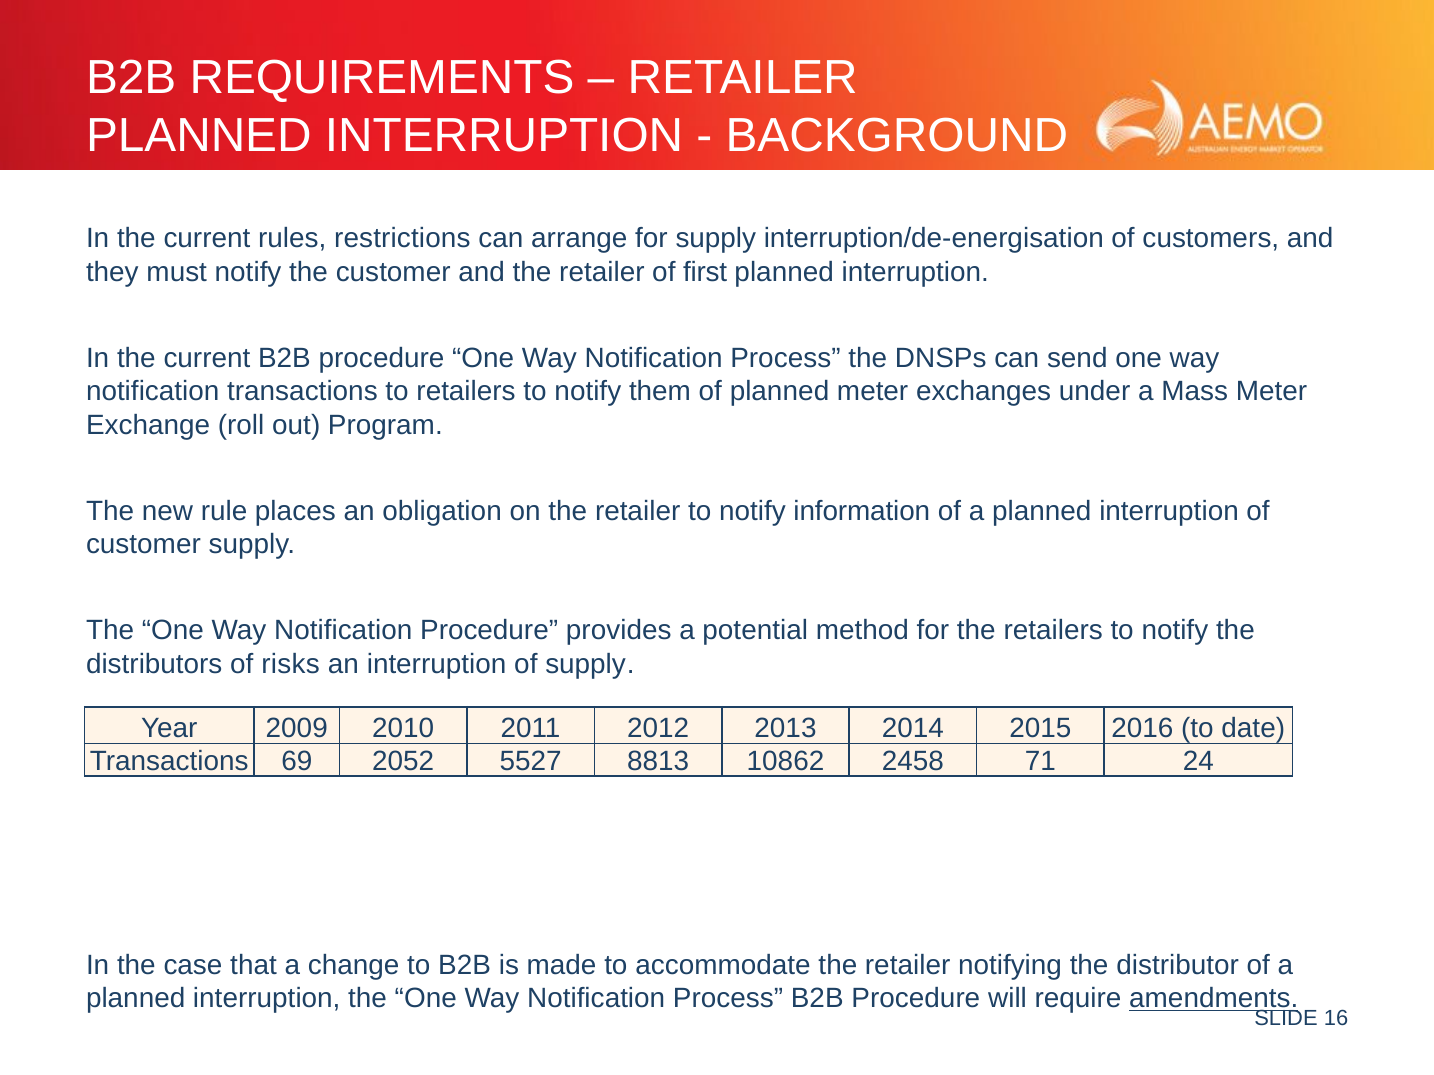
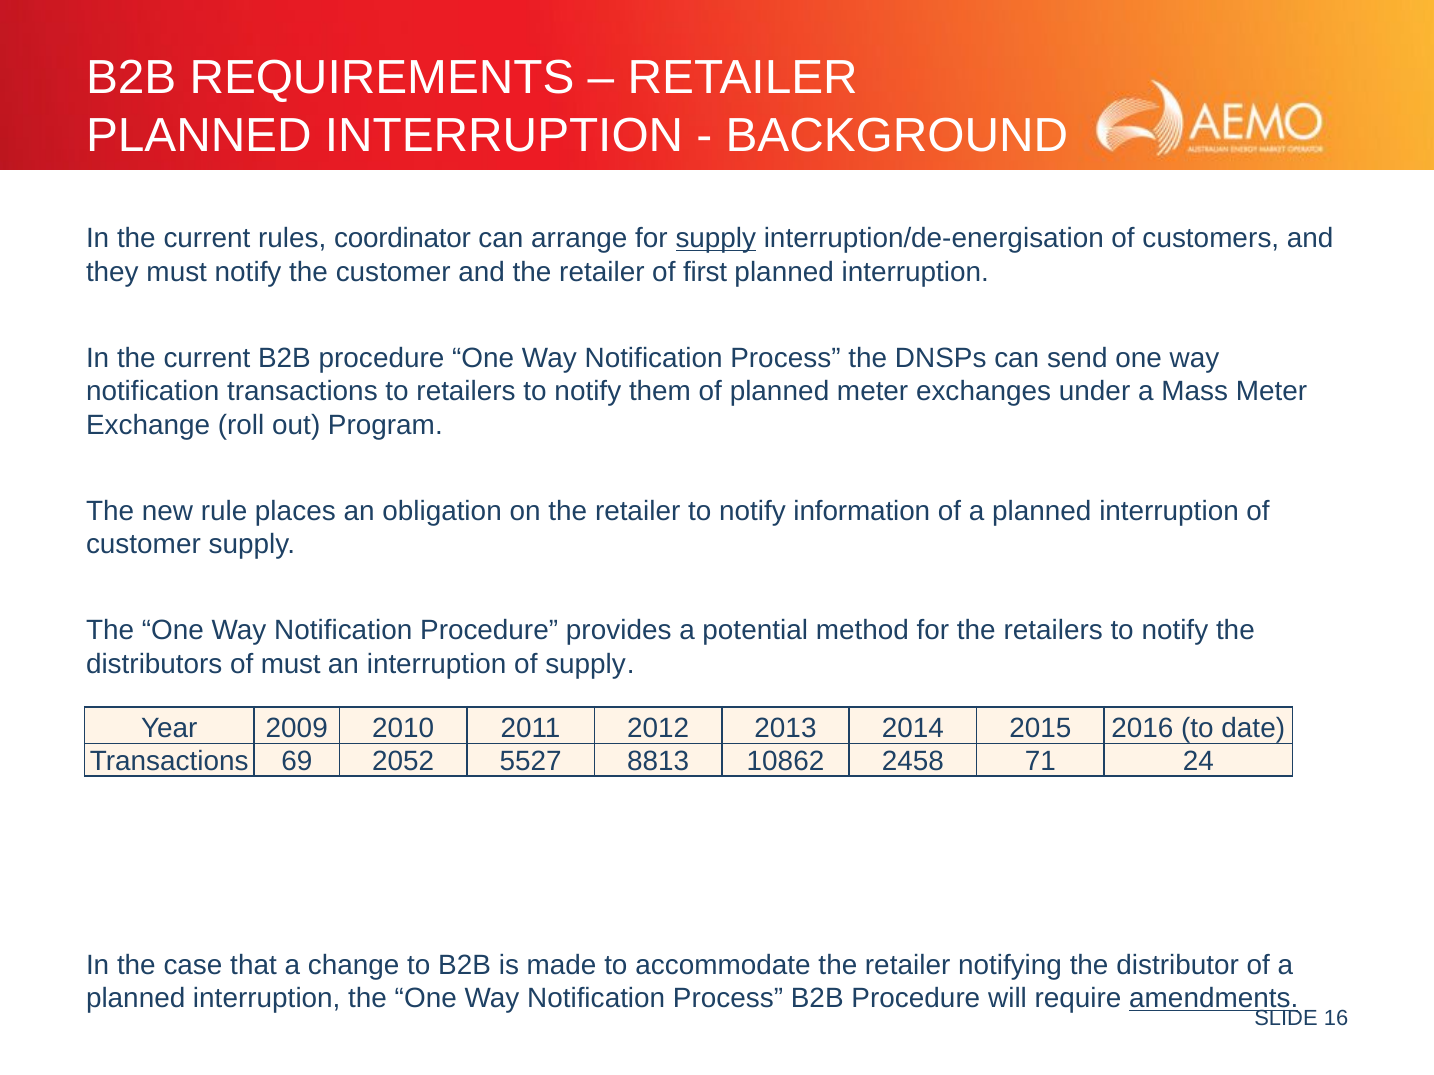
restrictions: restrictions -> coordinator (403, 239)
supply underline: none -> present (716, 239)
of risks: risks -> must (291, 664)
